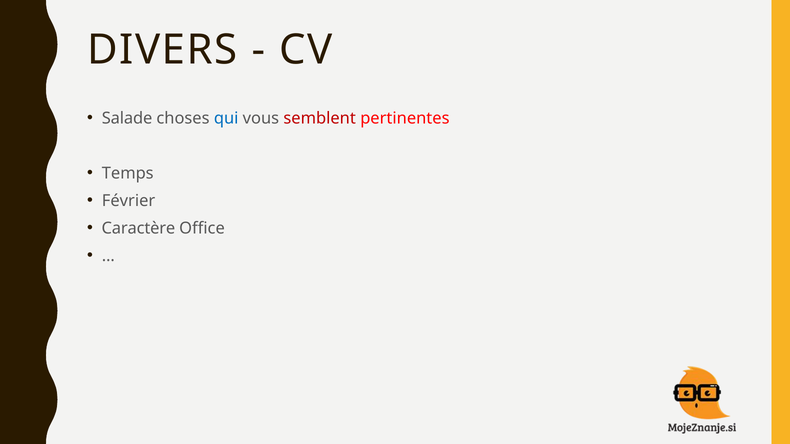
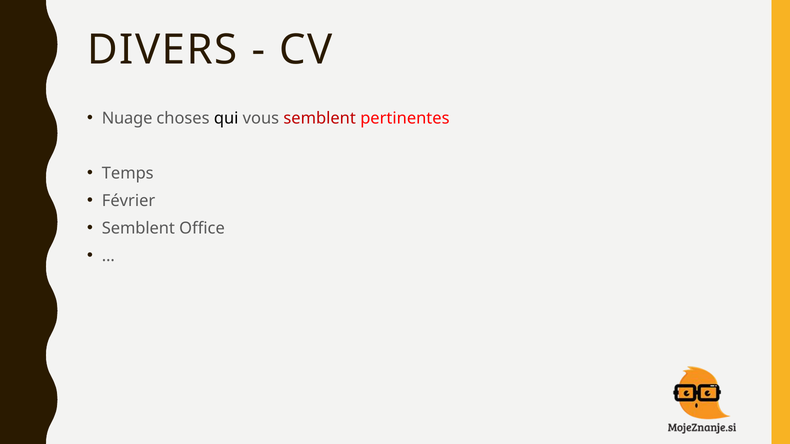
Salade: Salade -> Nuage (127, 118)
qui colour: blue -> black (226, 118)
Caractère: Caractère -> Semblent (138, 228)
